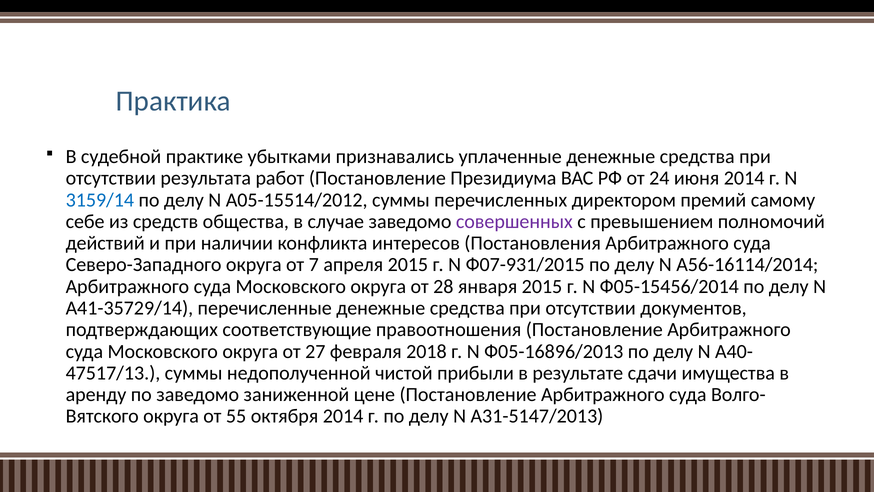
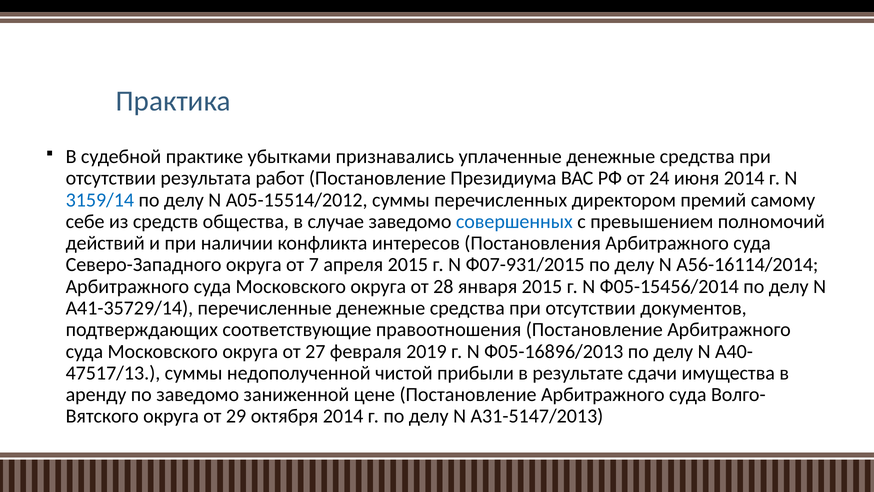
совершенных colour: purple -> blue (514, 221)
2018: 2018 -> 2019 (426, 351)
55: 55 -> 29 (236, 416)
